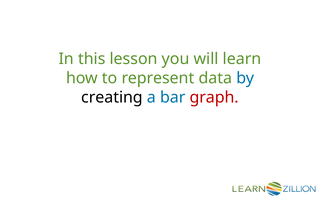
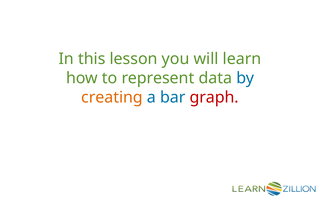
creating colour: black -> orange (112, 97)
